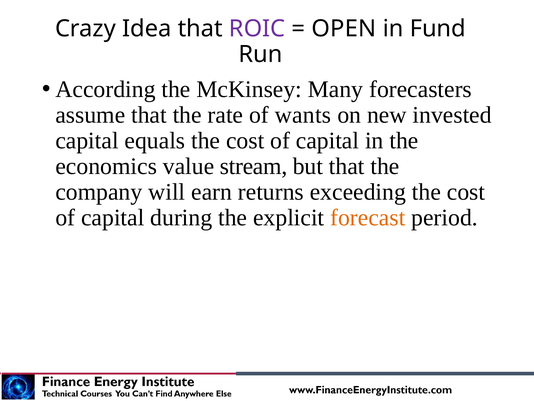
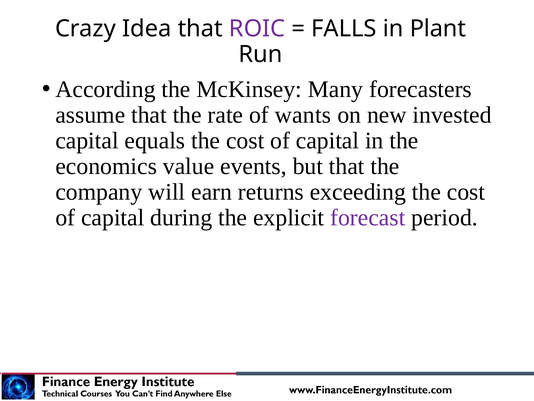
OPEN: OPEN -> FALLS (344, 29)
Fund: Fund -> Plant (438, 29)
stream: stream -> events (253, 166)
forecast colour: orange -> purple (368, 217)
